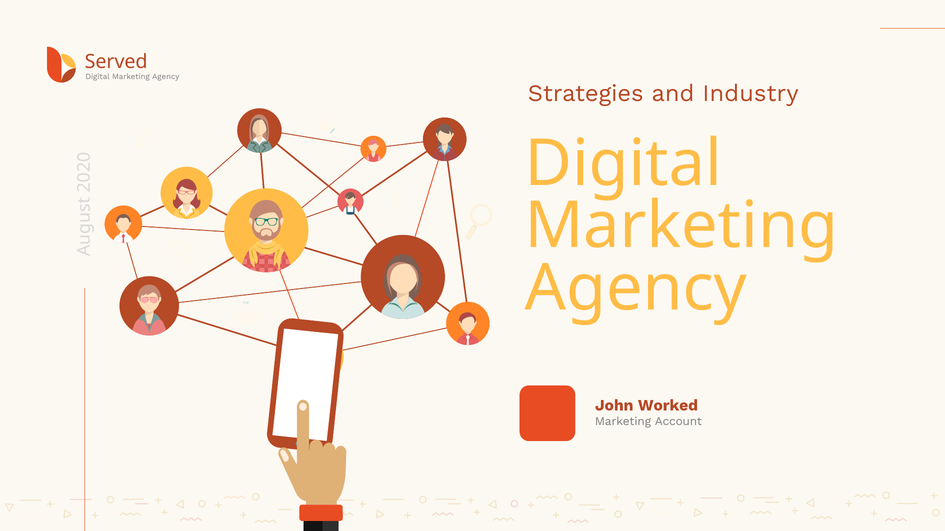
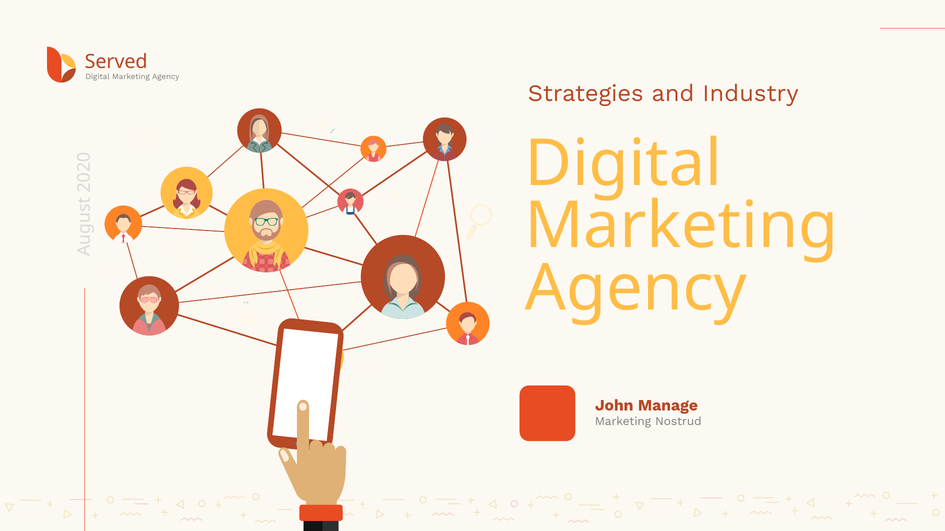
Worked: Worked -> Manage (668, 406)
Account: Account -> Nostrud (678, 422)
